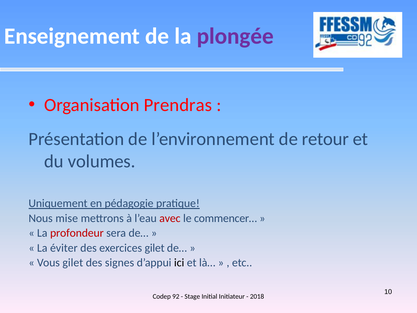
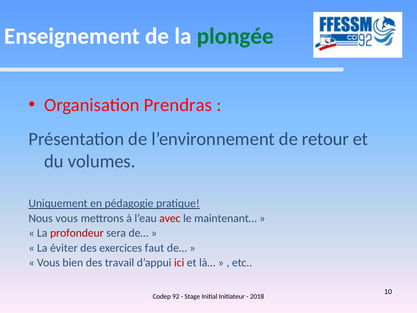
plongée colour: purple -> green (235, 36)
Nous mise: mise -> vous (67, 218)
commencer…: commencer… -> maintenant… (225, 218)
exercices gilet: gilet -> faut (154, 248)
Vous gilet: gilet -> bien (73, 263)
signes: signes -> travail (120, 263)
ici colour: black -> red (179, 263)
